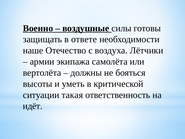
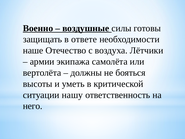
такая: такая -> нашу (72, 95)
идёт: идёт -> него (33, 106)
